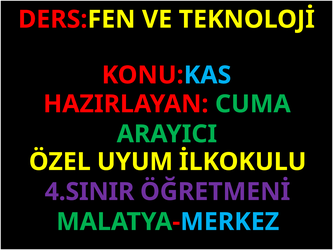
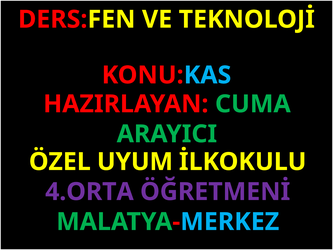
4.SINIR: 4.SINIR -> 4.ORTA (89, 192)
